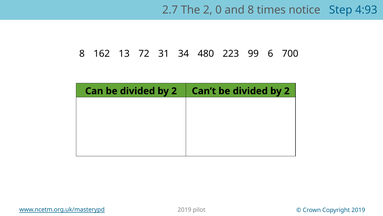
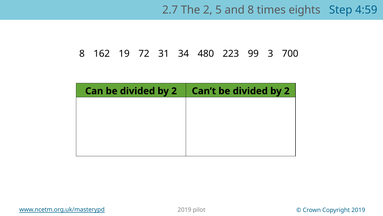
0: 0 -> 5 (219, 10)
notice: notice -> eights (305, 10)
4:93: 4:93 -> 4:59 (366, 10)
6: 6 -> 3 (270, 53)
13: 13 -> 19 (124, 53)
